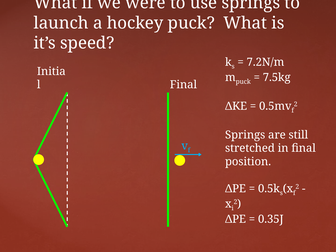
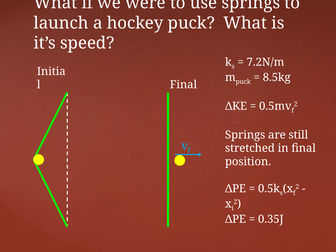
7.5kg: 7.5kg -> 8.5kg (277, 77)
